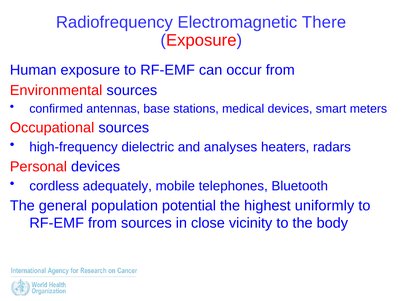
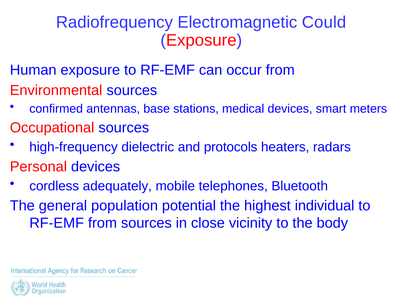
There: There -> Could (324, 22)
analyses: analyses -> protocols (231, 147)
uniformly: uniformly -> individual (325, 206)
